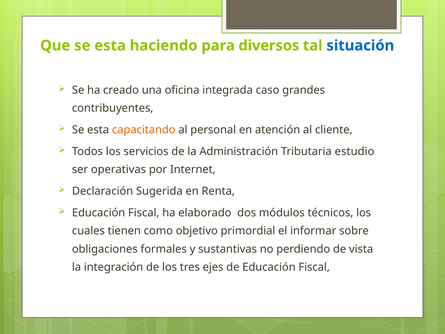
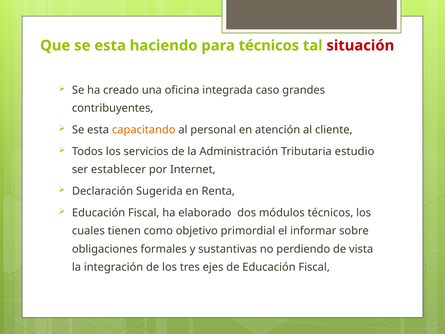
para diversos: diversos -> técnicos (269, 46)
situación colour: blue -> red (360, 46)
operativas: operativas -> establecer (118, 169)
